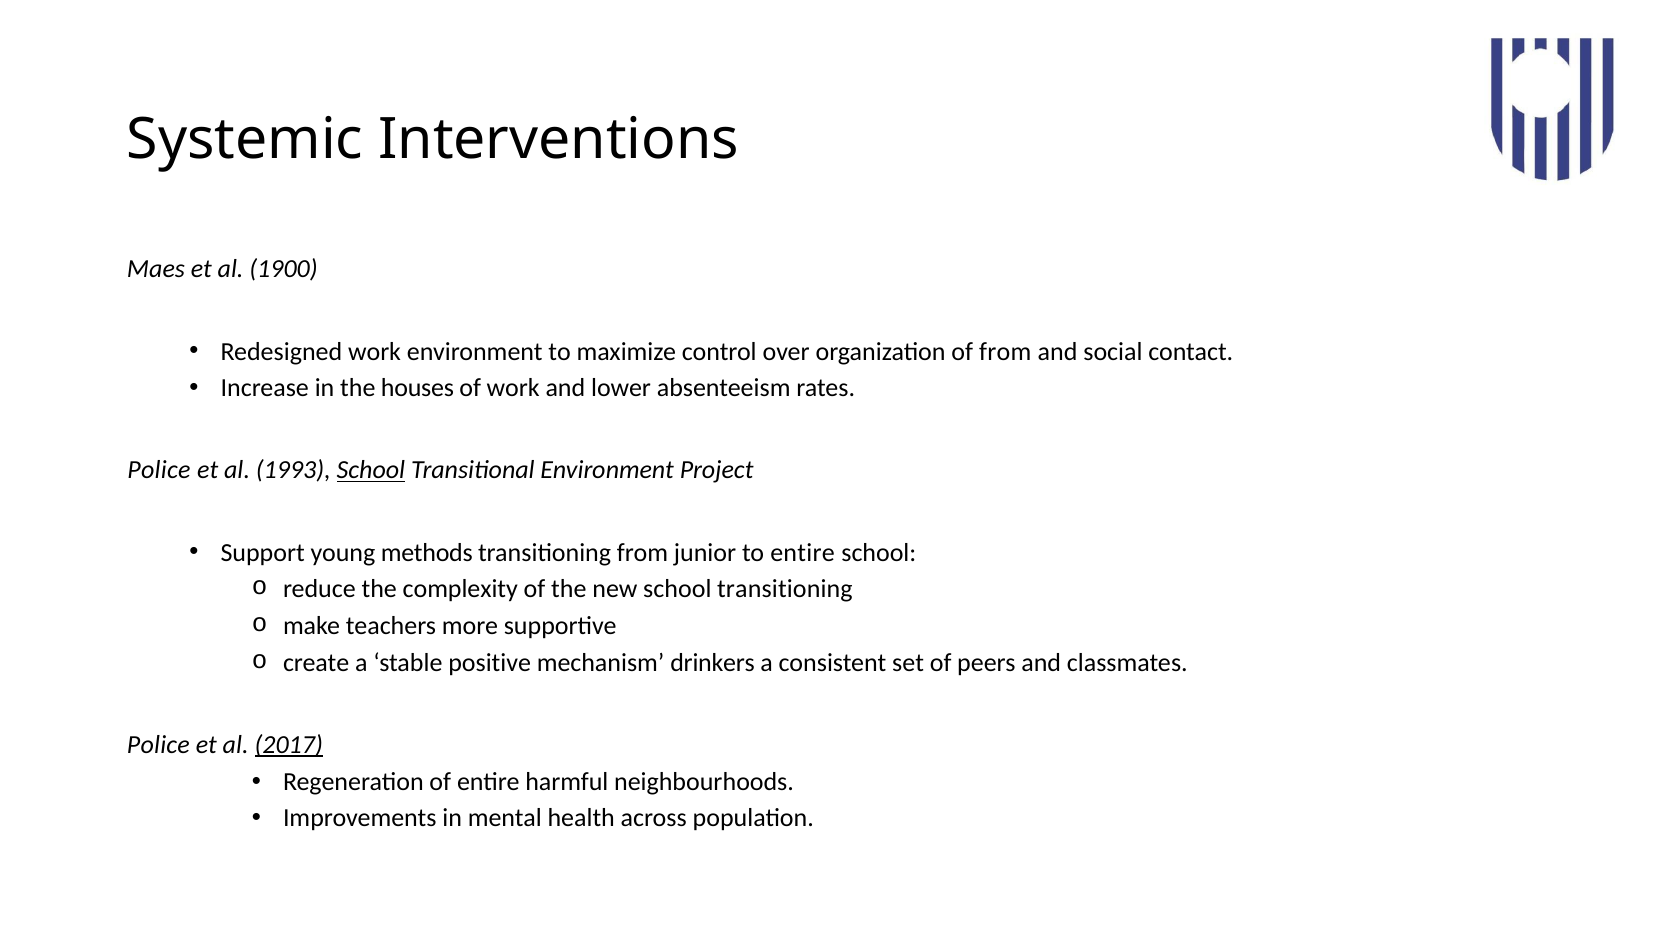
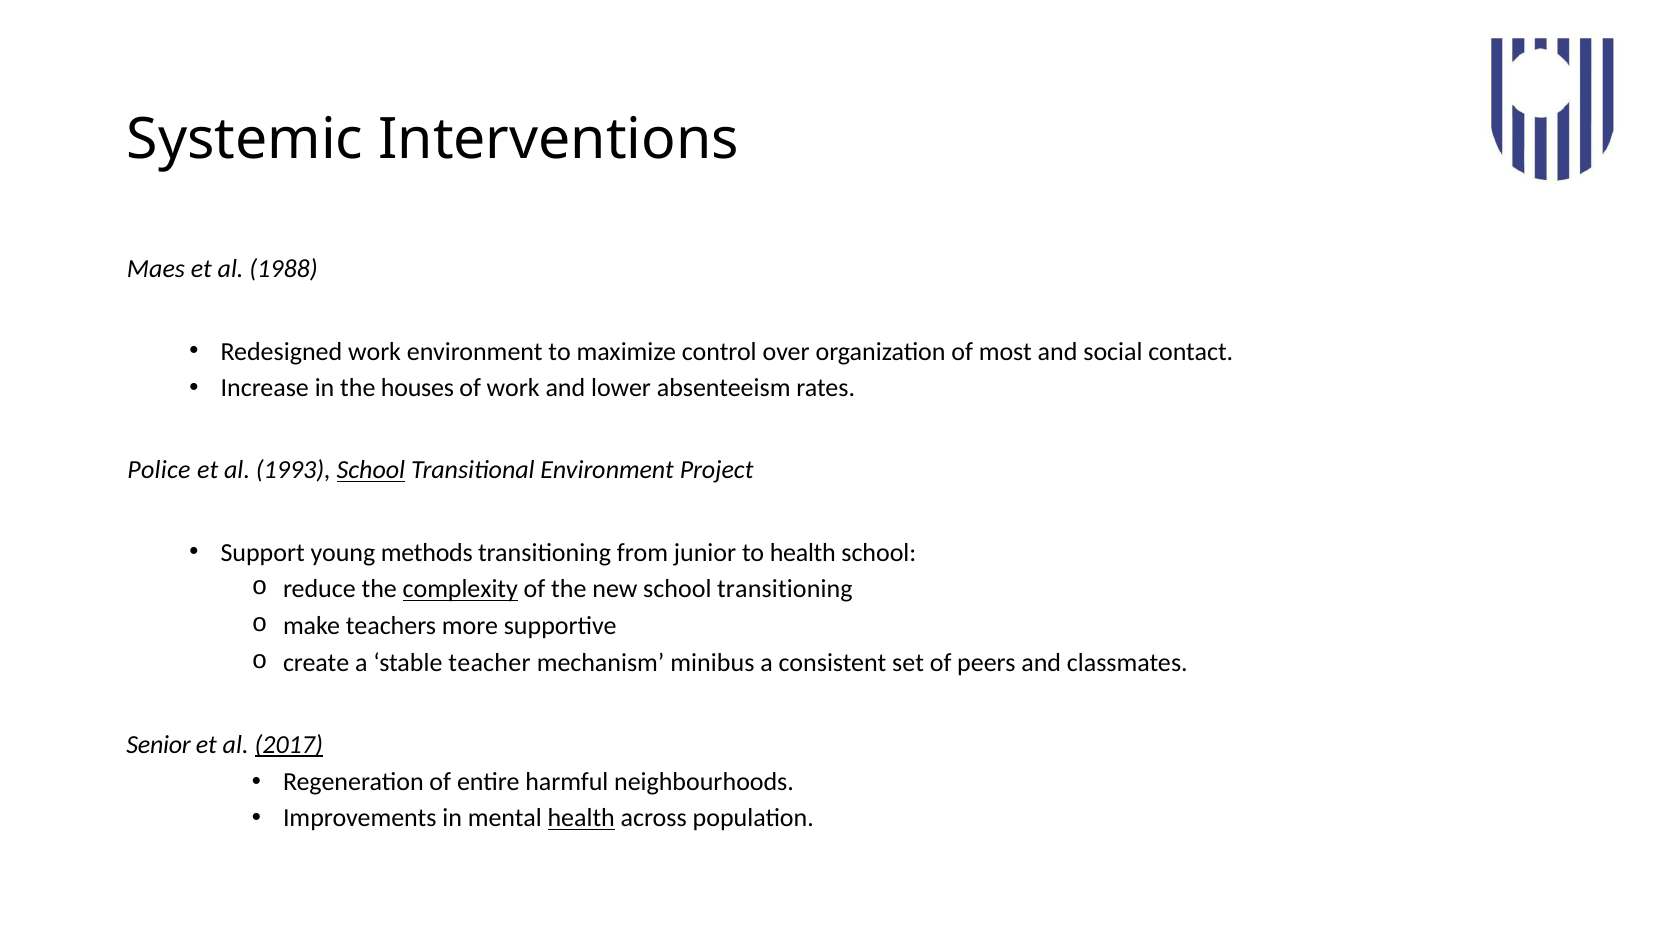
1900: 1900 -> 1988 (284, 269)
of from: from -> most (1005, 352)
to entire: entire -> health (803, 553)
complexity underline: none -> present (460, 590)
positive: positive -> teacher (489, 663)
drinkers: drinkers -> minibus (712, 663)
Police: Police -> Senior (159, 745)
health underline: none -> present (581, 819)
